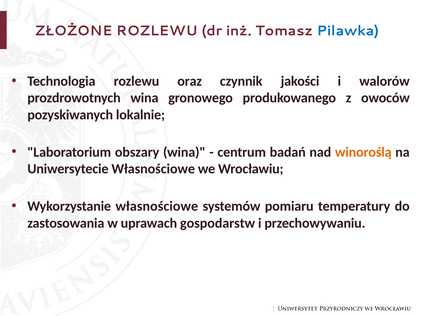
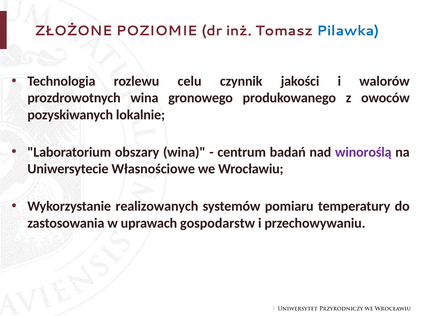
ZŁOŻONE ROZLEWU: ROZLEWU -> POZIOMIE (157, 31)
oraz: oraz -> celu (190, 81)
winoroślą colour: orange -> purple (363, 152)
Wykorzystanie własnościowe: własnościowe -> realizowanych (157, 206)
